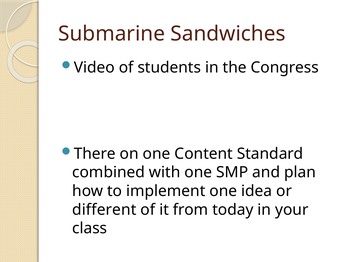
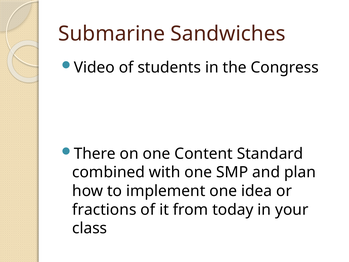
different: different -> fractions (104, 209)
